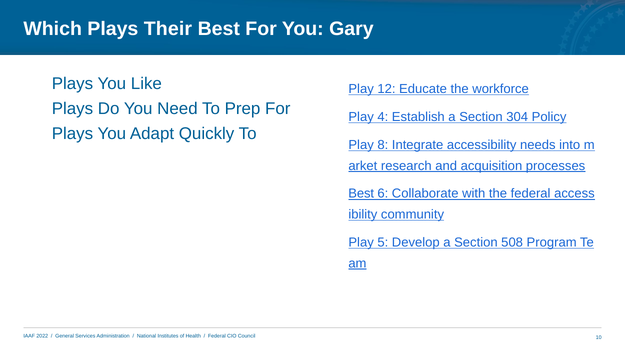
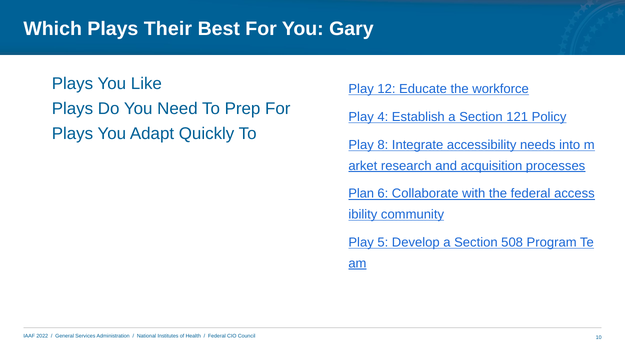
304: 304 -> 121 (517, 117)
Best: Best -> Plan (361, 194)
